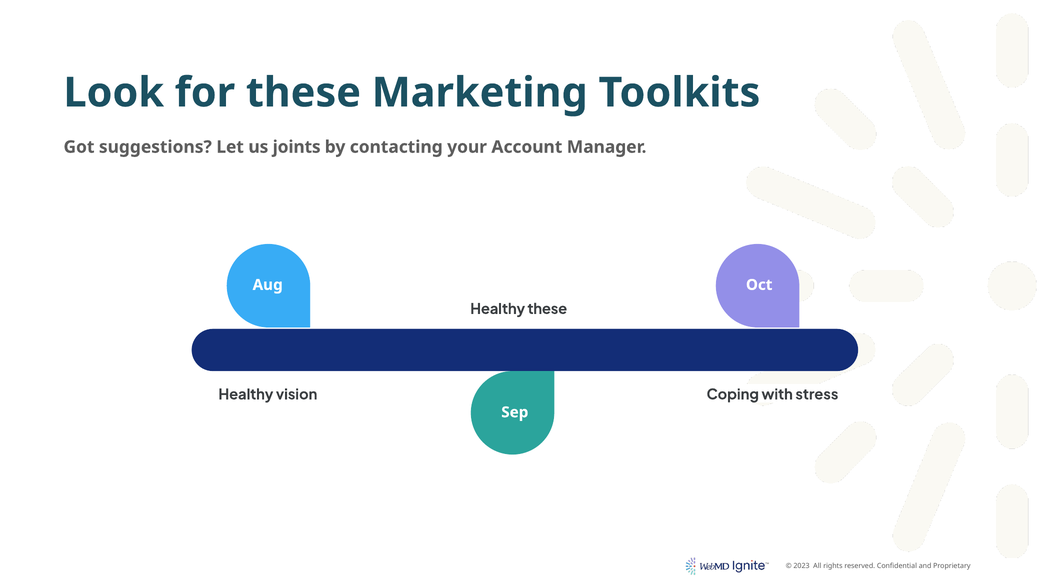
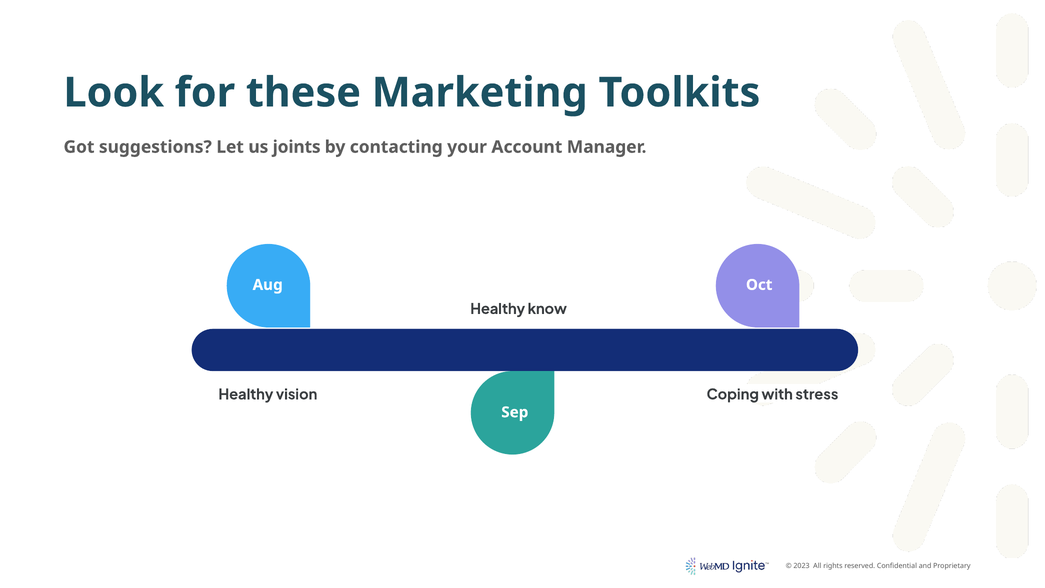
Healthy these: these -> know (547, 309)
